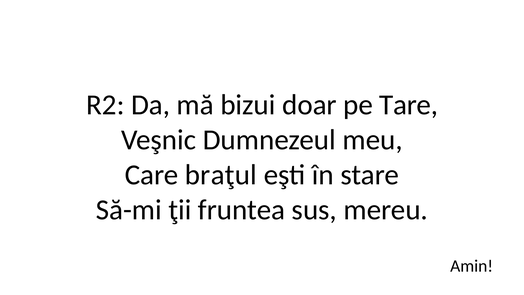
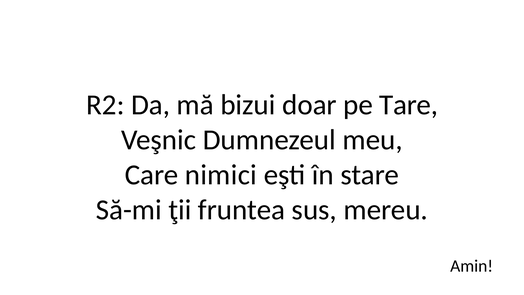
braţul: braţul -> nimici (221, 175)
